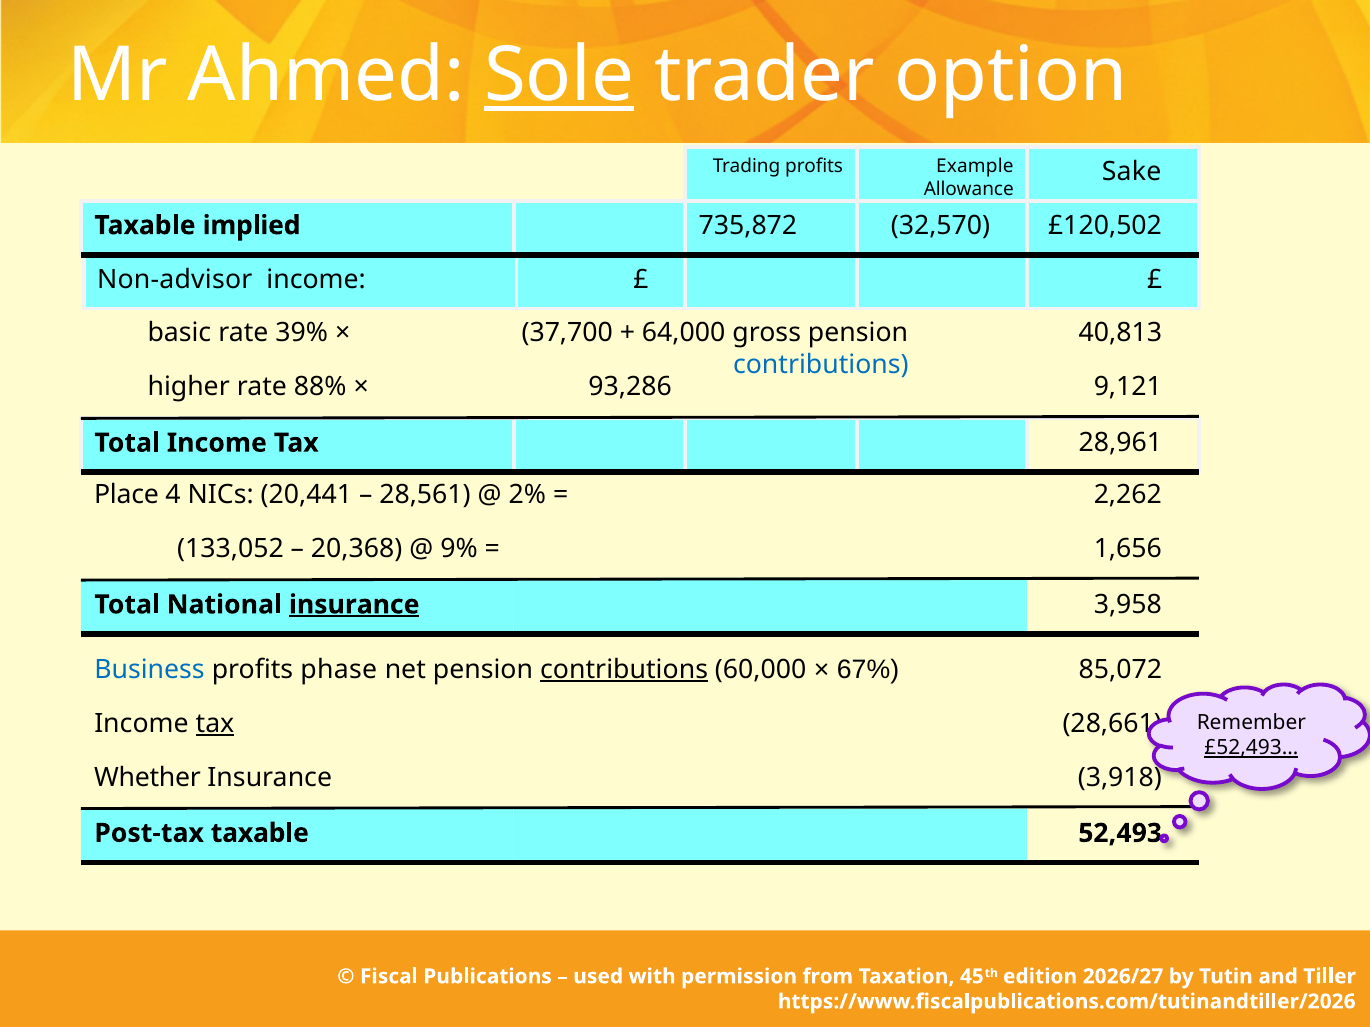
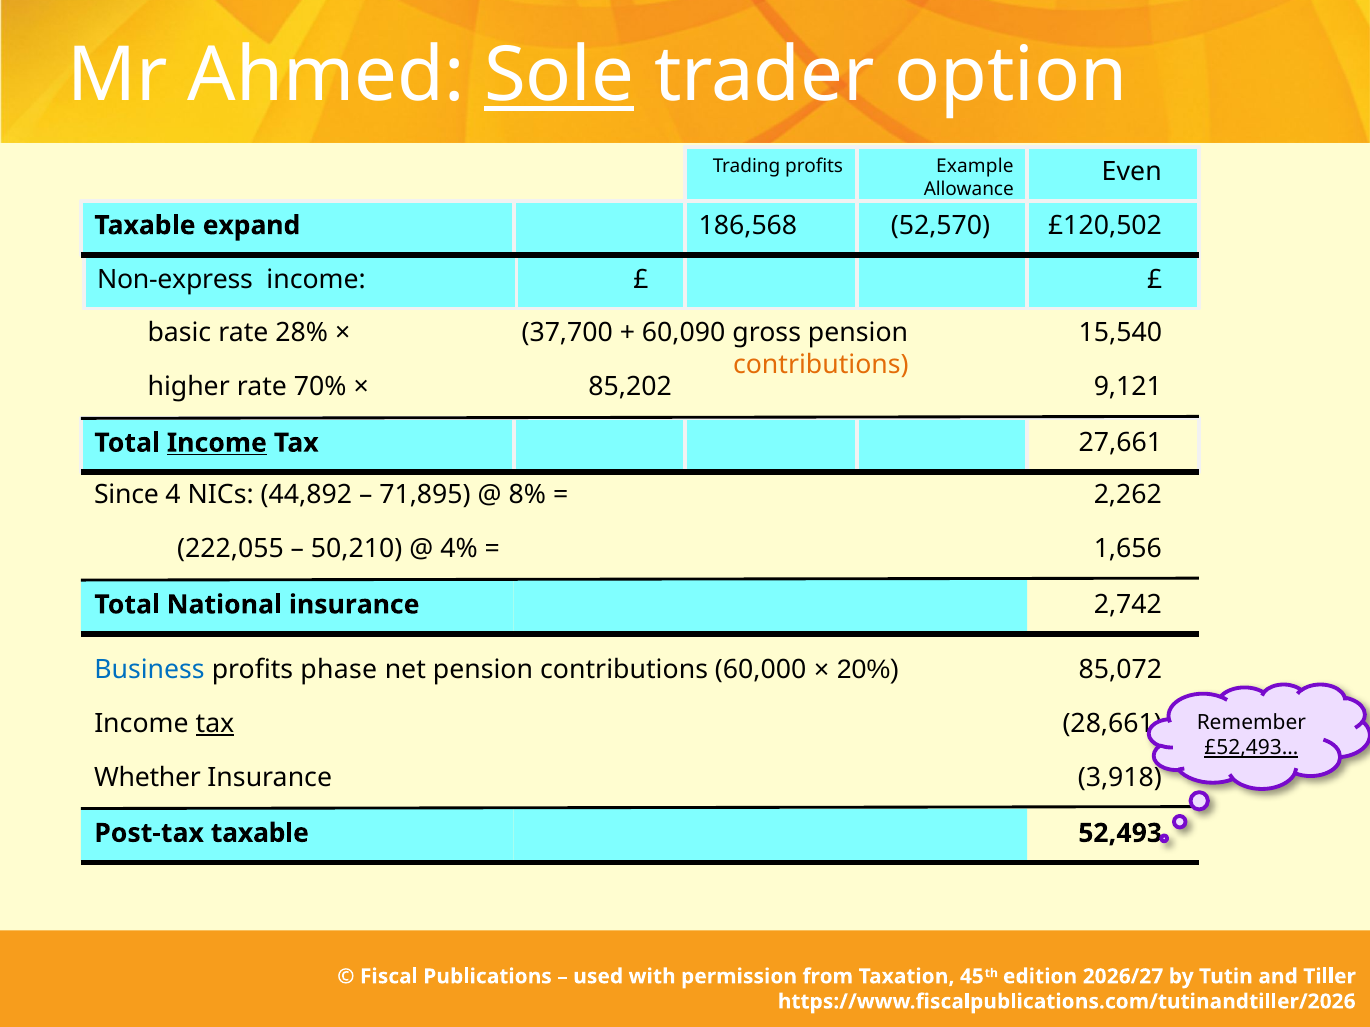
Sake: Sake -> Even (1132, 172)
735,872: 735,872 -> 186,568 (748, 226)
32,570: 32,570 -> 52,570 (940, 226)
implied: implied -> expand (251, 226)
Non-advisor: Non-advisor -> Non-express (175, 280)
39%: 39% -> 28% (302, 333)
64,000: 64,000 -> 60,090 (684, 333)
40,813: 40,813 -> 15,540 (1120, 333)
contributions colour: blue -> orange (821, 365)
88%: 88% -> 70% (320, 387)
93,286: 93,286 -> 85,202 (630, 387)
28,961: 28,961 -> 27,661 (1120, 443)
Income underline: none -> present (217, 443)
Place: Place -> Since (126, 495)
20,441: 20,441 -> 44,892 (306, 495)
28,561: 28,561 -> 71,895 (425, 495)
2%: 2% -> 8% (527, 495)
133,052: 133,052 -> 222,055 (230, 549)
20,368: 20,368 -> 50,210 (357, 549)
9%: 9% -> 4% (459, 549)
3,958: 3,958 -> 2,742 (1128, 605)
insurance underline: present -> none (354, 605)
contributions underline: present -> none (624, 670)
67%: 67% -> 20% (868, 670)
